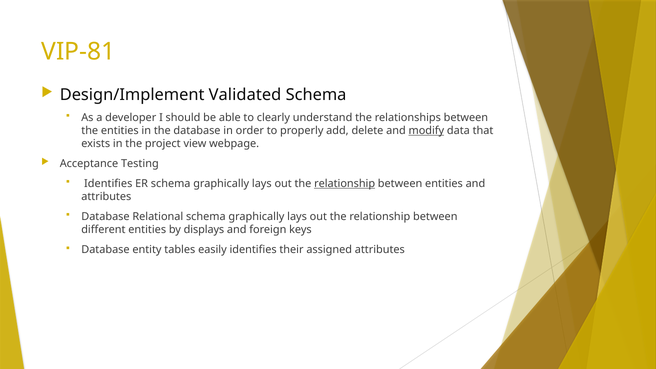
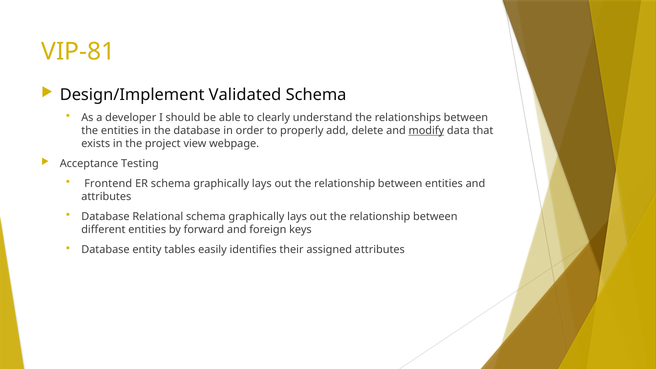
Identifies: Identifies -> Frontend (108, 184)
relationship underline: present -> none (345, 184)
displays: displays -> forward (204, 230)
